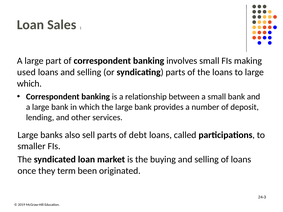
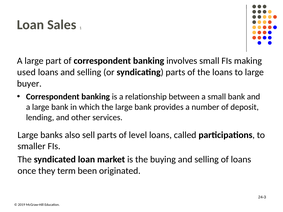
which: which -> buyer (29, 84)
debt: debt -> level (138, 135)
